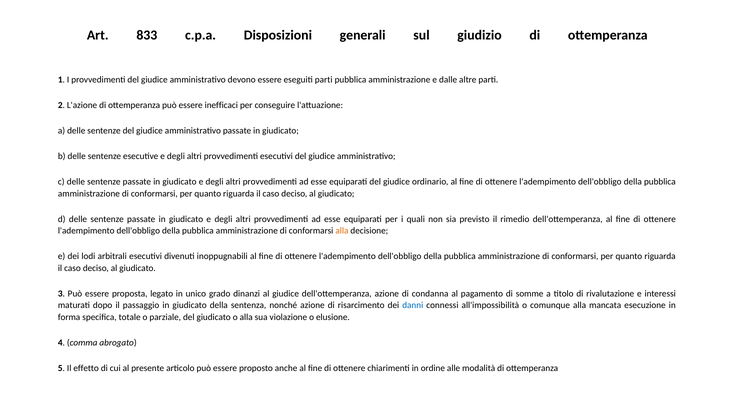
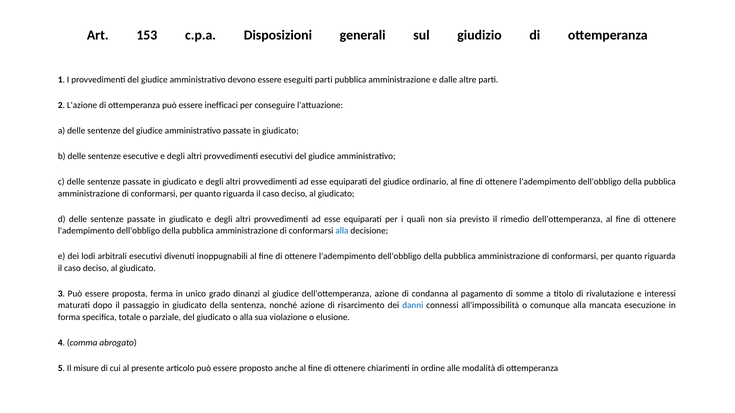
833: 833 -> 153 (147, 35)
alla colour: orange -> blue (342, 231)
legato: legato -> ferma (162, 294)
effetto: effetto -> misure (86, 369)
